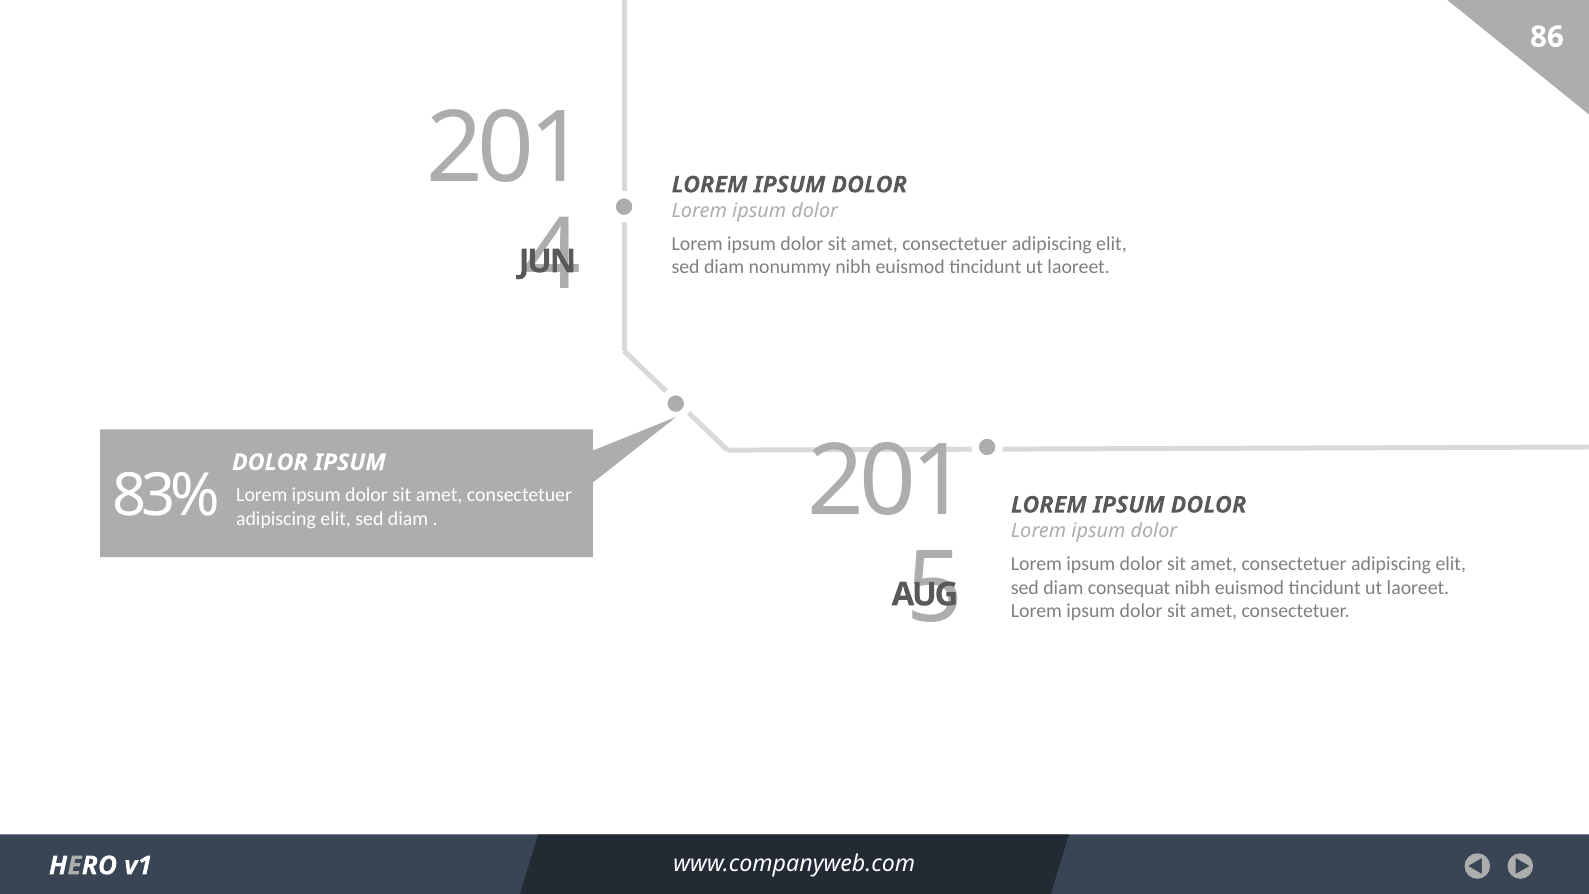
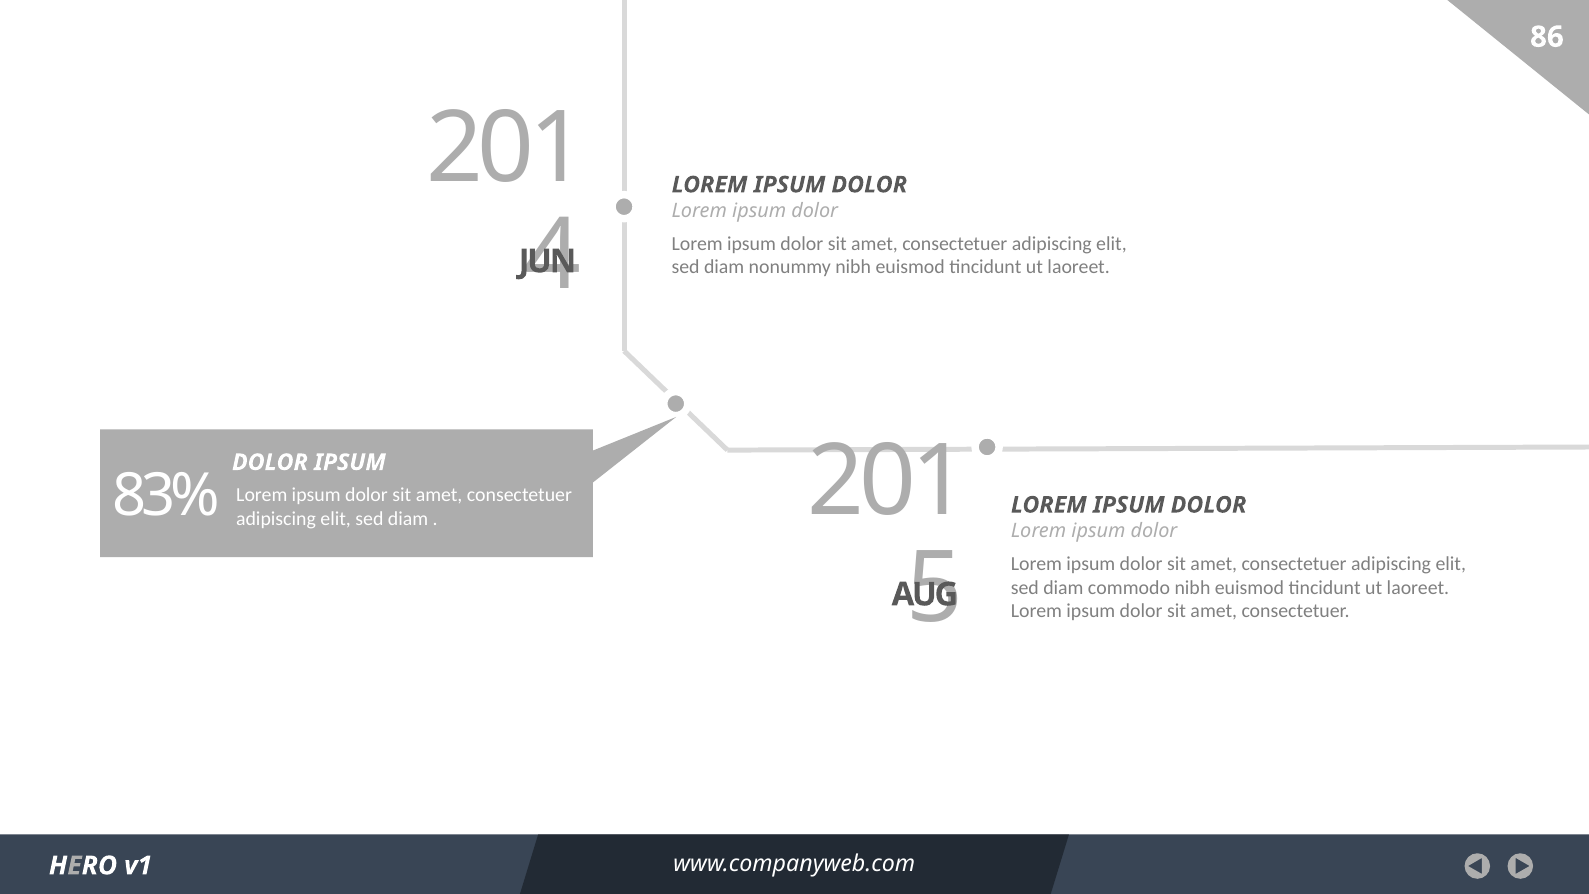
consequat: consequat -> commodo (1129, 587)
